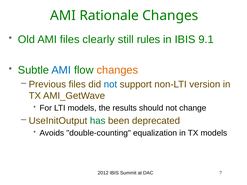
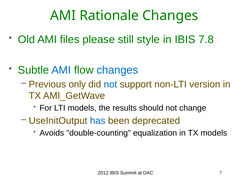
clearly: clearly -> please (99, 39)
rules: rules -> style (148, 39)
9.1: 9.1 -> 7.8 (206, 39)
changes colour: orange -> blue (117, 70)
Previous files: files -> only (77, 84)
has colour: green -> blue (98, 121)
